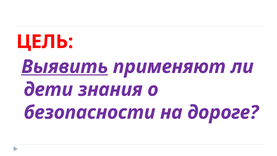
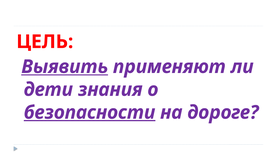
безопасности underline: none -> present (90, 112)
